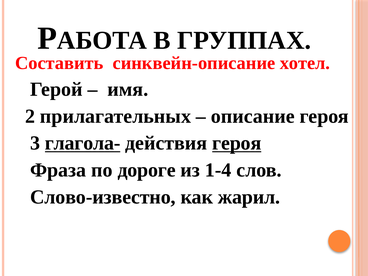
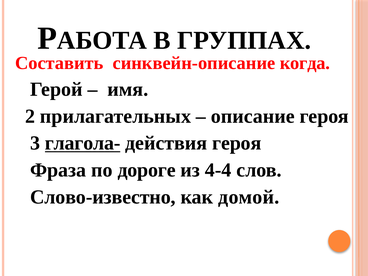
хотел: хотел -> когда (305, 63)
героя underline: present -> none (237, 143)
1-4: 1-4 -> 4-4 (218, 170)
жарил: жарил -> домой (249, 197)
